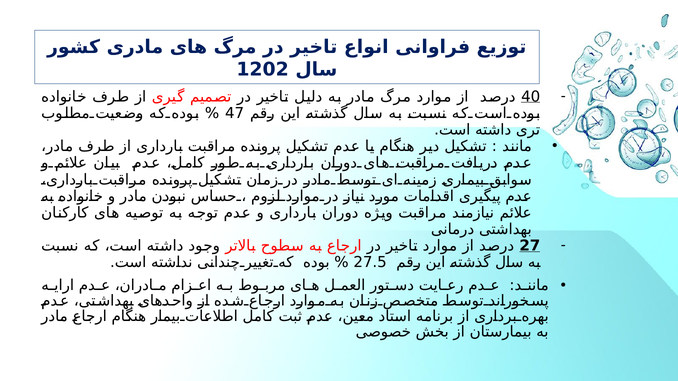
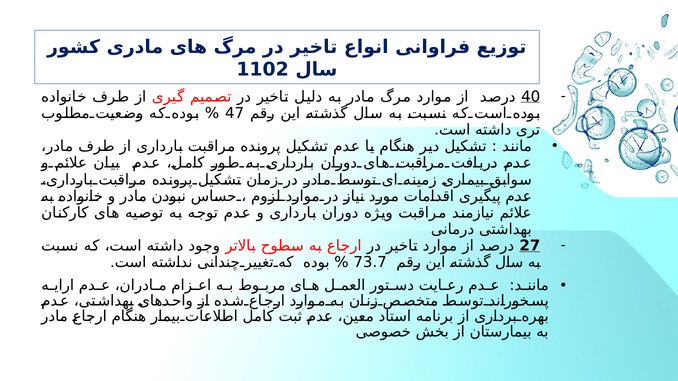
1202: 1202 -> 1102 (263, 70)
27.5: 27.5 -> 73.7 (370, 263)
